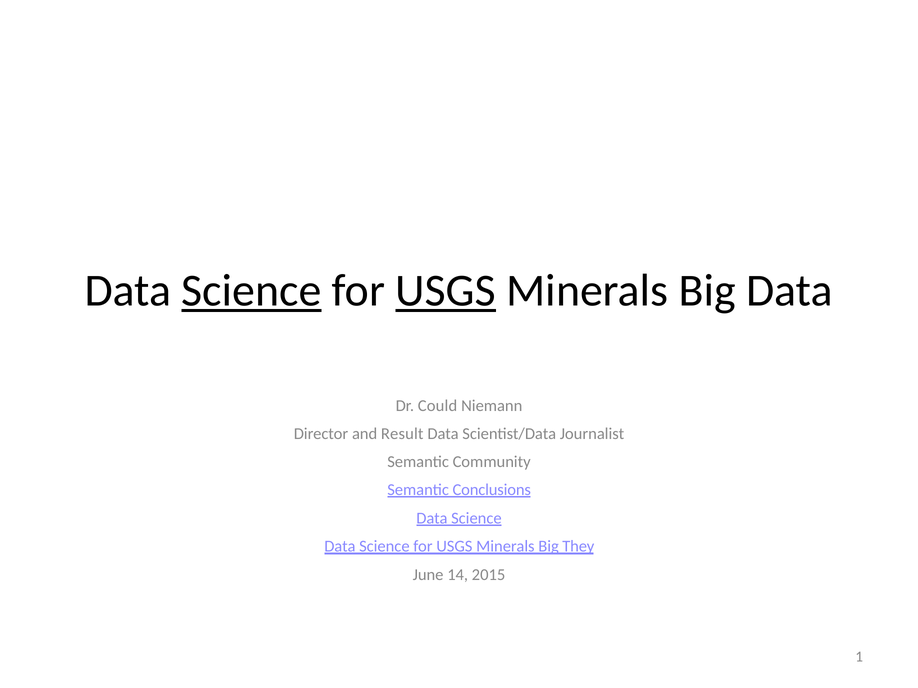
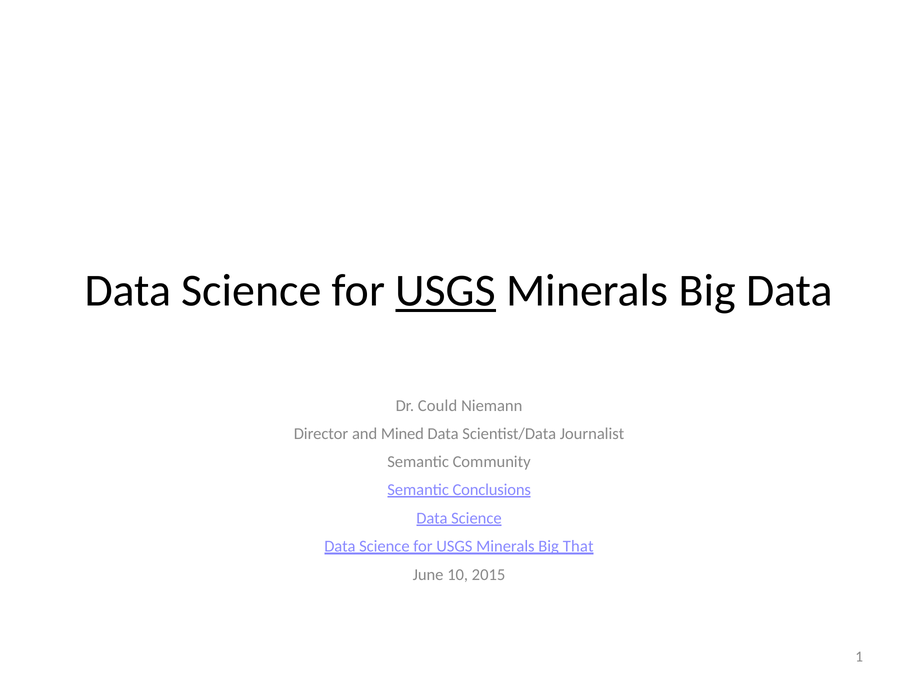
Science underline: present -> none (251, 291)
Result: Result -> Mined (402, 434)
They: They -> That (578, 547)
14: 14 -> 10 (458, 575)
